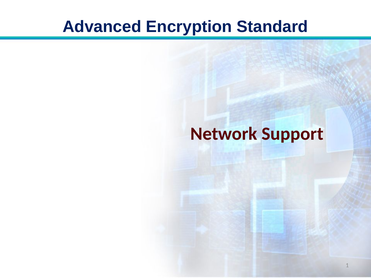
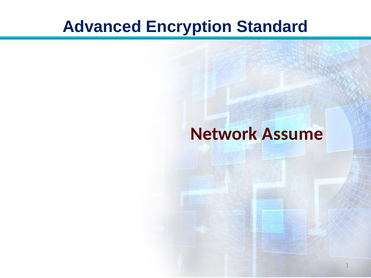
Support: Support -> Assume (293, 134)
